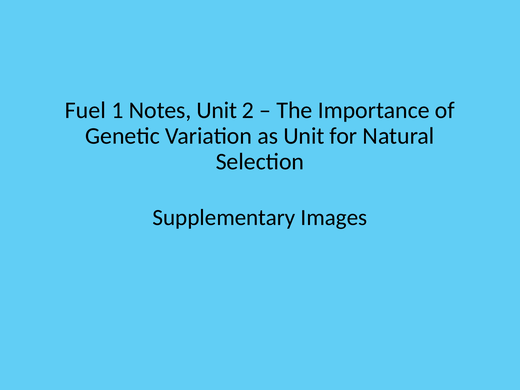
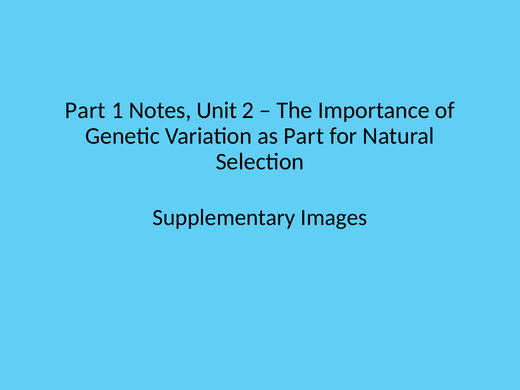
Fuel: Fuel -> Part (85, 110)
as Unit: Unit -> Part (304, 136)
